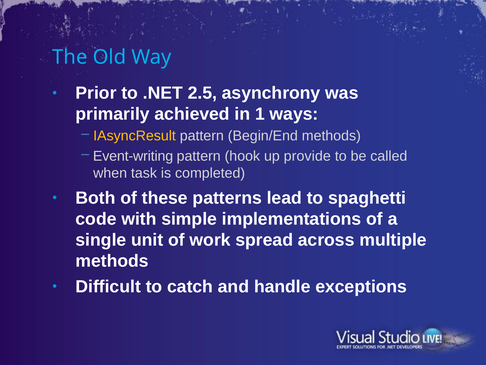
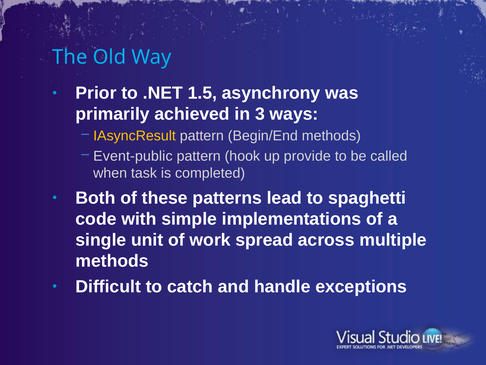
2.5: 2.5 -> 1.5 (202, 93)
1: 1 -> 3 (260, 114)
Event-writing: Event-writing -> Event-public (133, 156)
